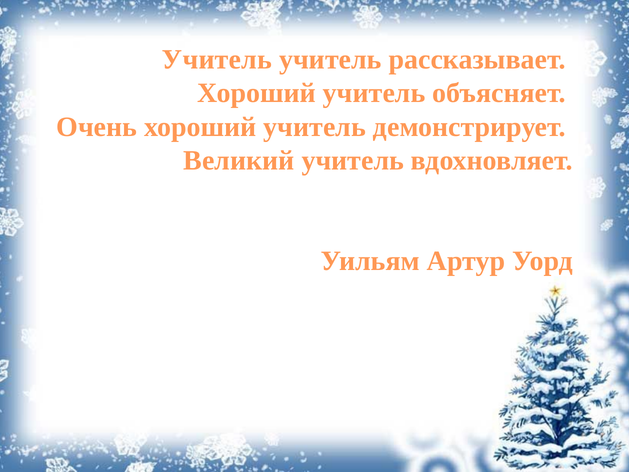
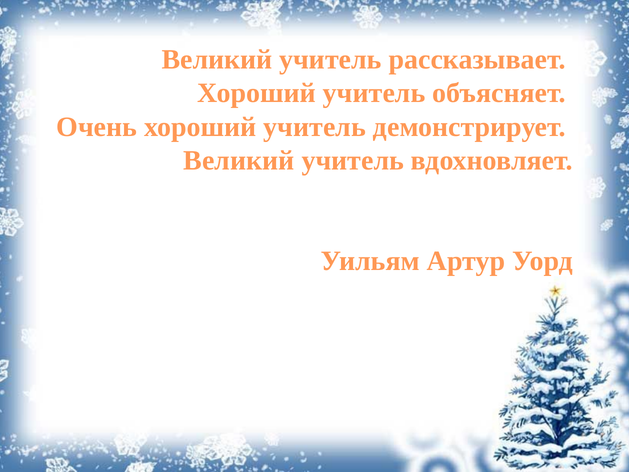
Учитель: Учитель -> Великий (217, 60)
